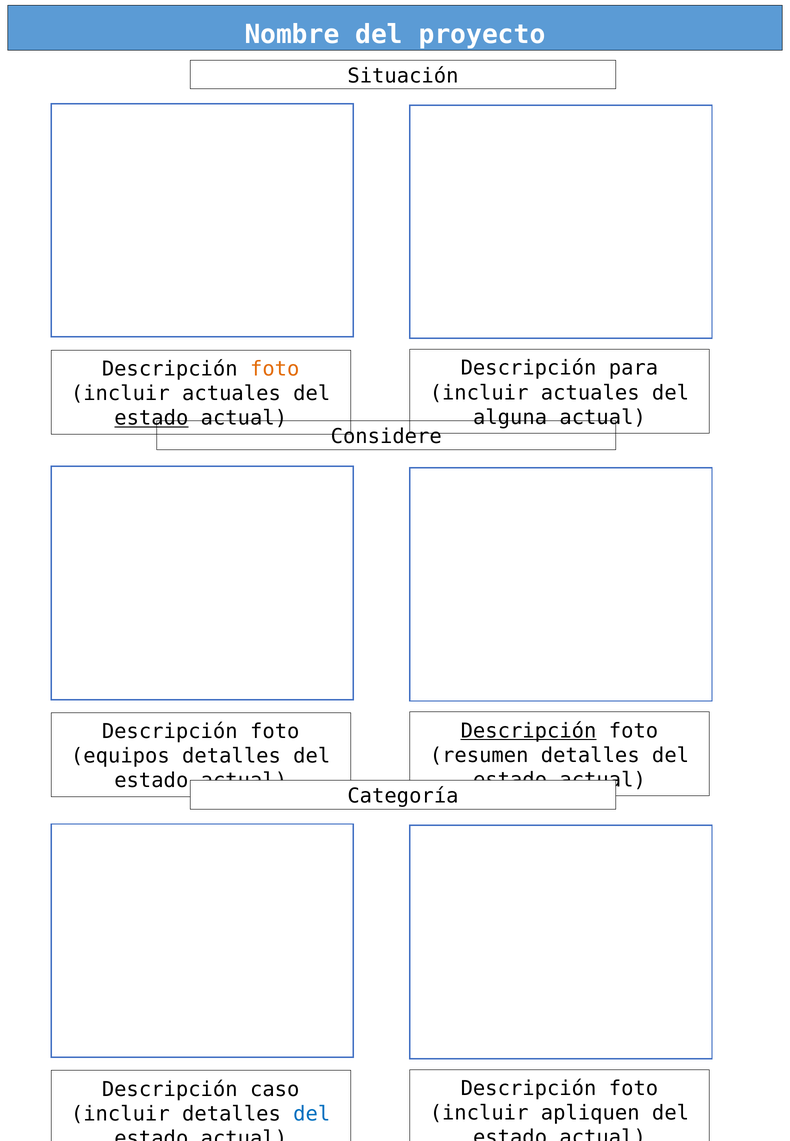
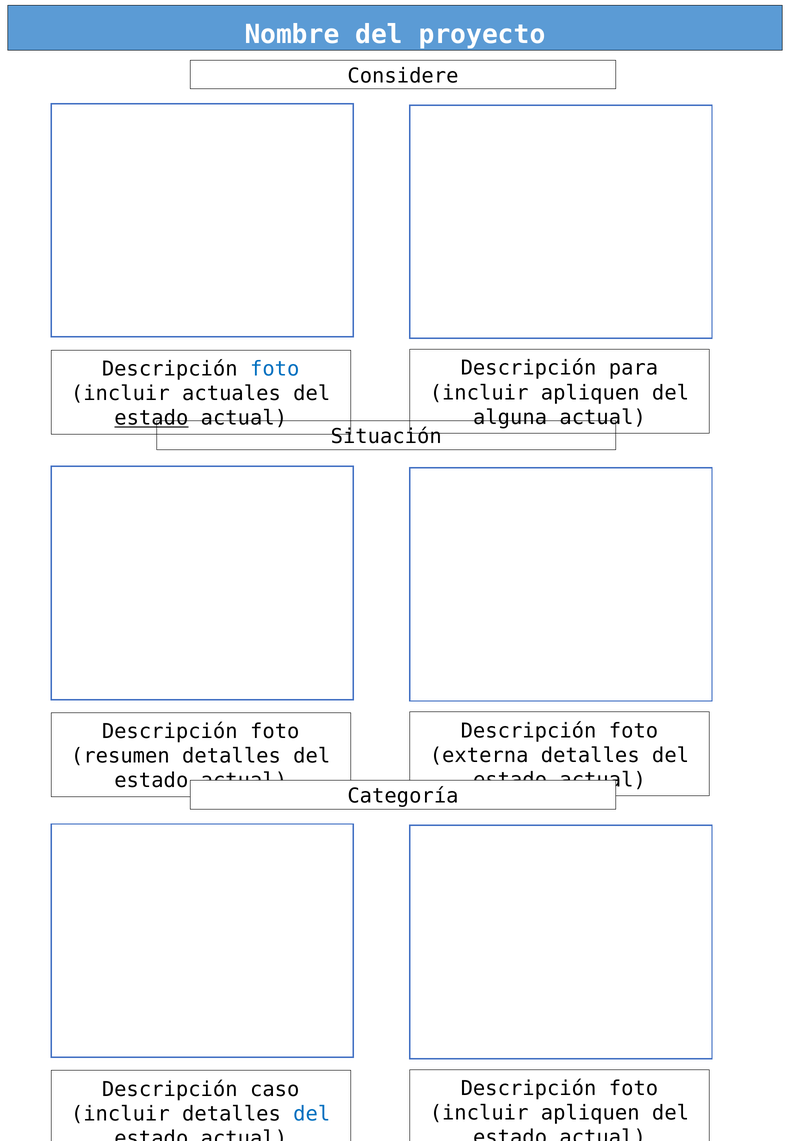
Situación: Situación -> Considere (403, 76)
foto colour: orange -> blue (275, 369)
actuales: actuales -> apliquen (590, 393)
Considere: Considere -> Situación (386, 437)
Descripción underline: present -> none (529, 731)
resumen: resumen -> externa (479, 755)
equipos: equipos -> resumen (120, 756)
